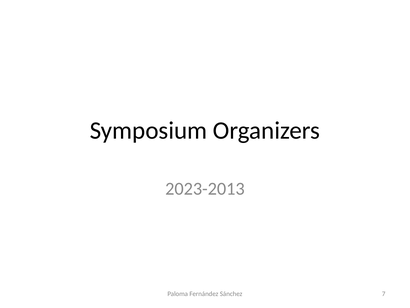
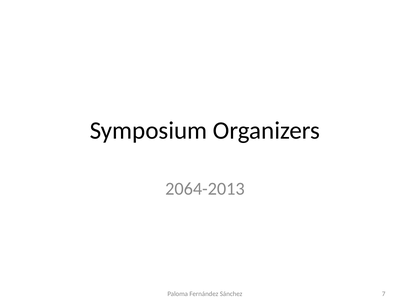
2023-2013: 2023-2013 -> 2064-2013 (205, 189)
